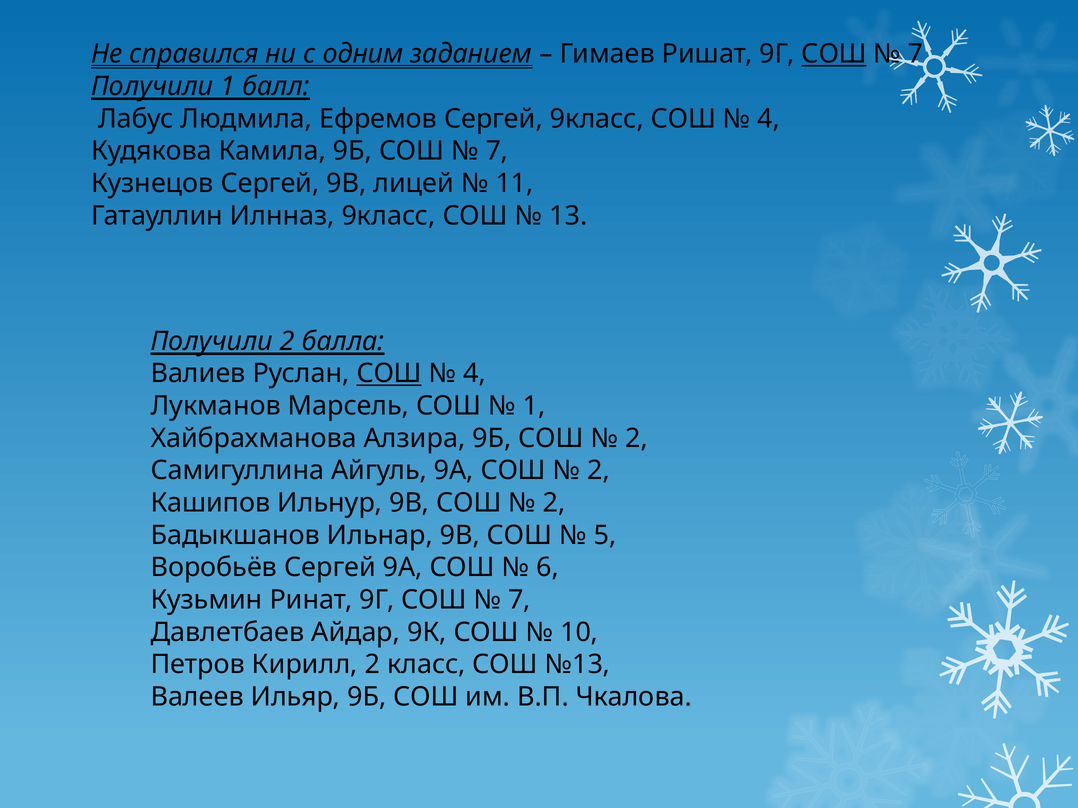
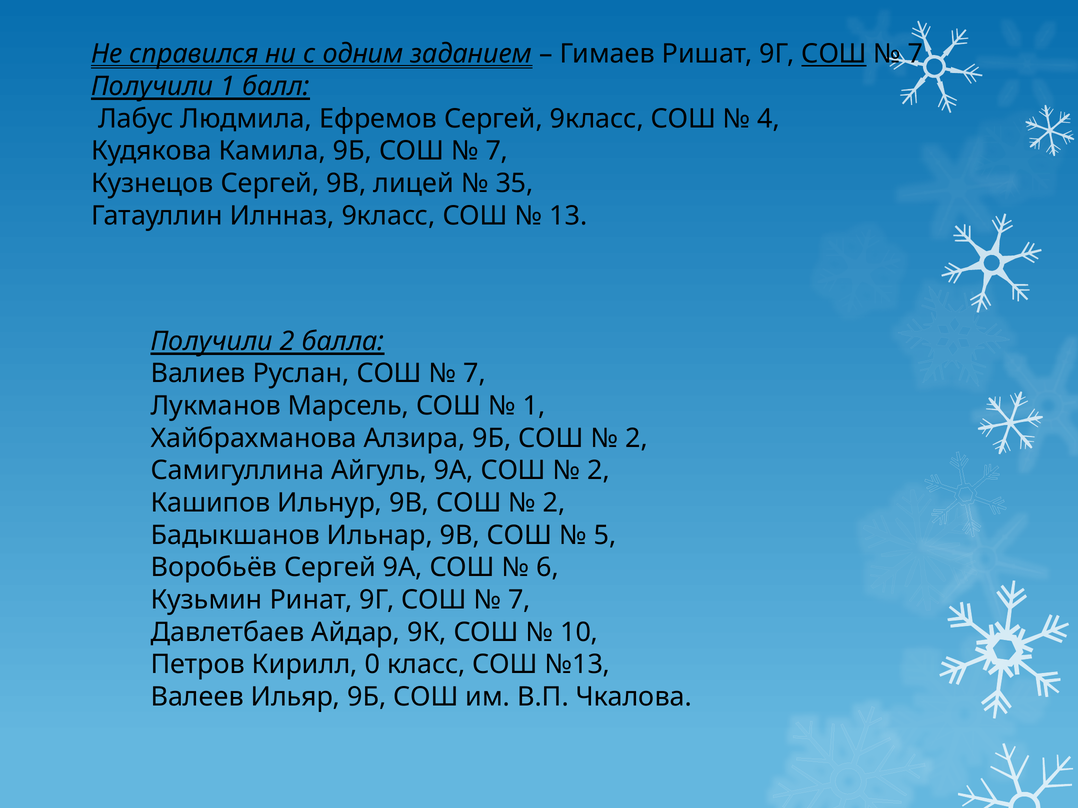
11: 11 -> 35 (515, 183)
СОШ underline: present -> none (389, 374)
4: 4 -> 7 (474, 374)
Кирилл 2: 2 -> 0 (372, 665)
